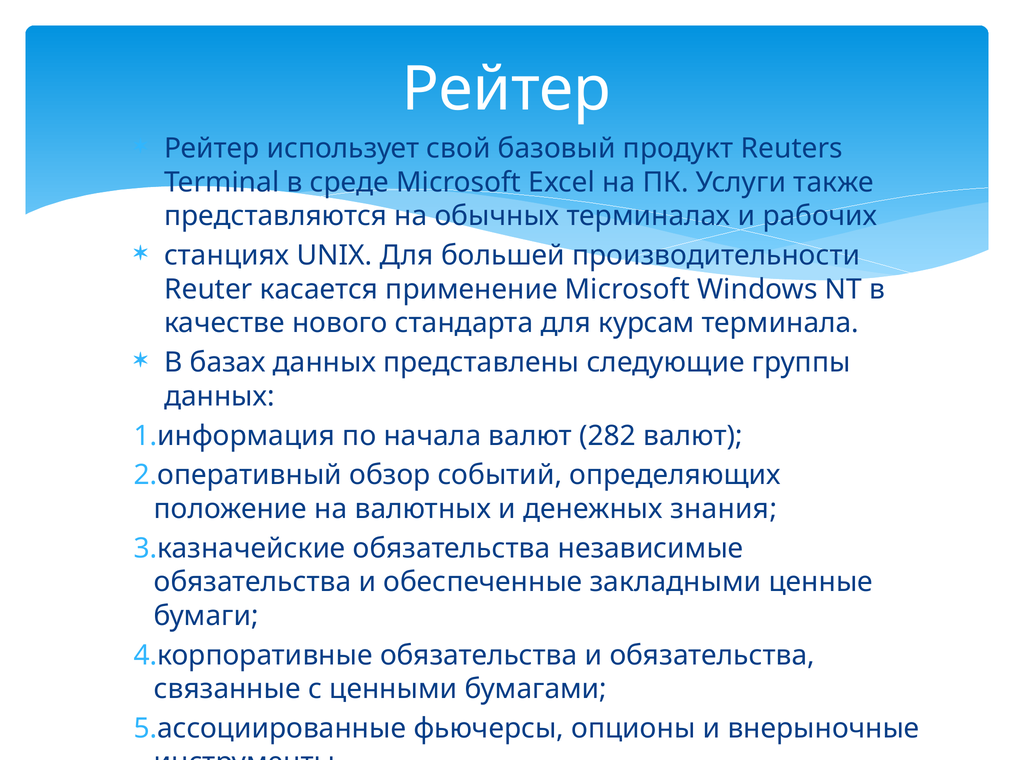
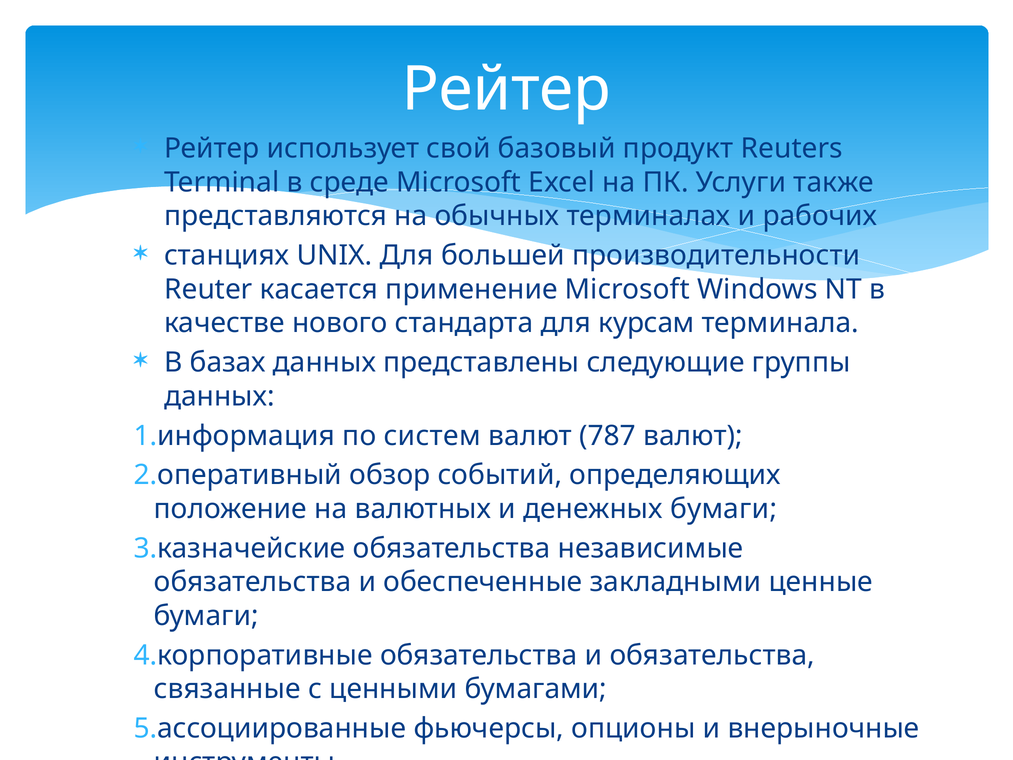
начала: начала -> систем (432, 436)
282: 282 -> 787 (608, 436)
денежных знания: знания -> бумаги (724, 509)
